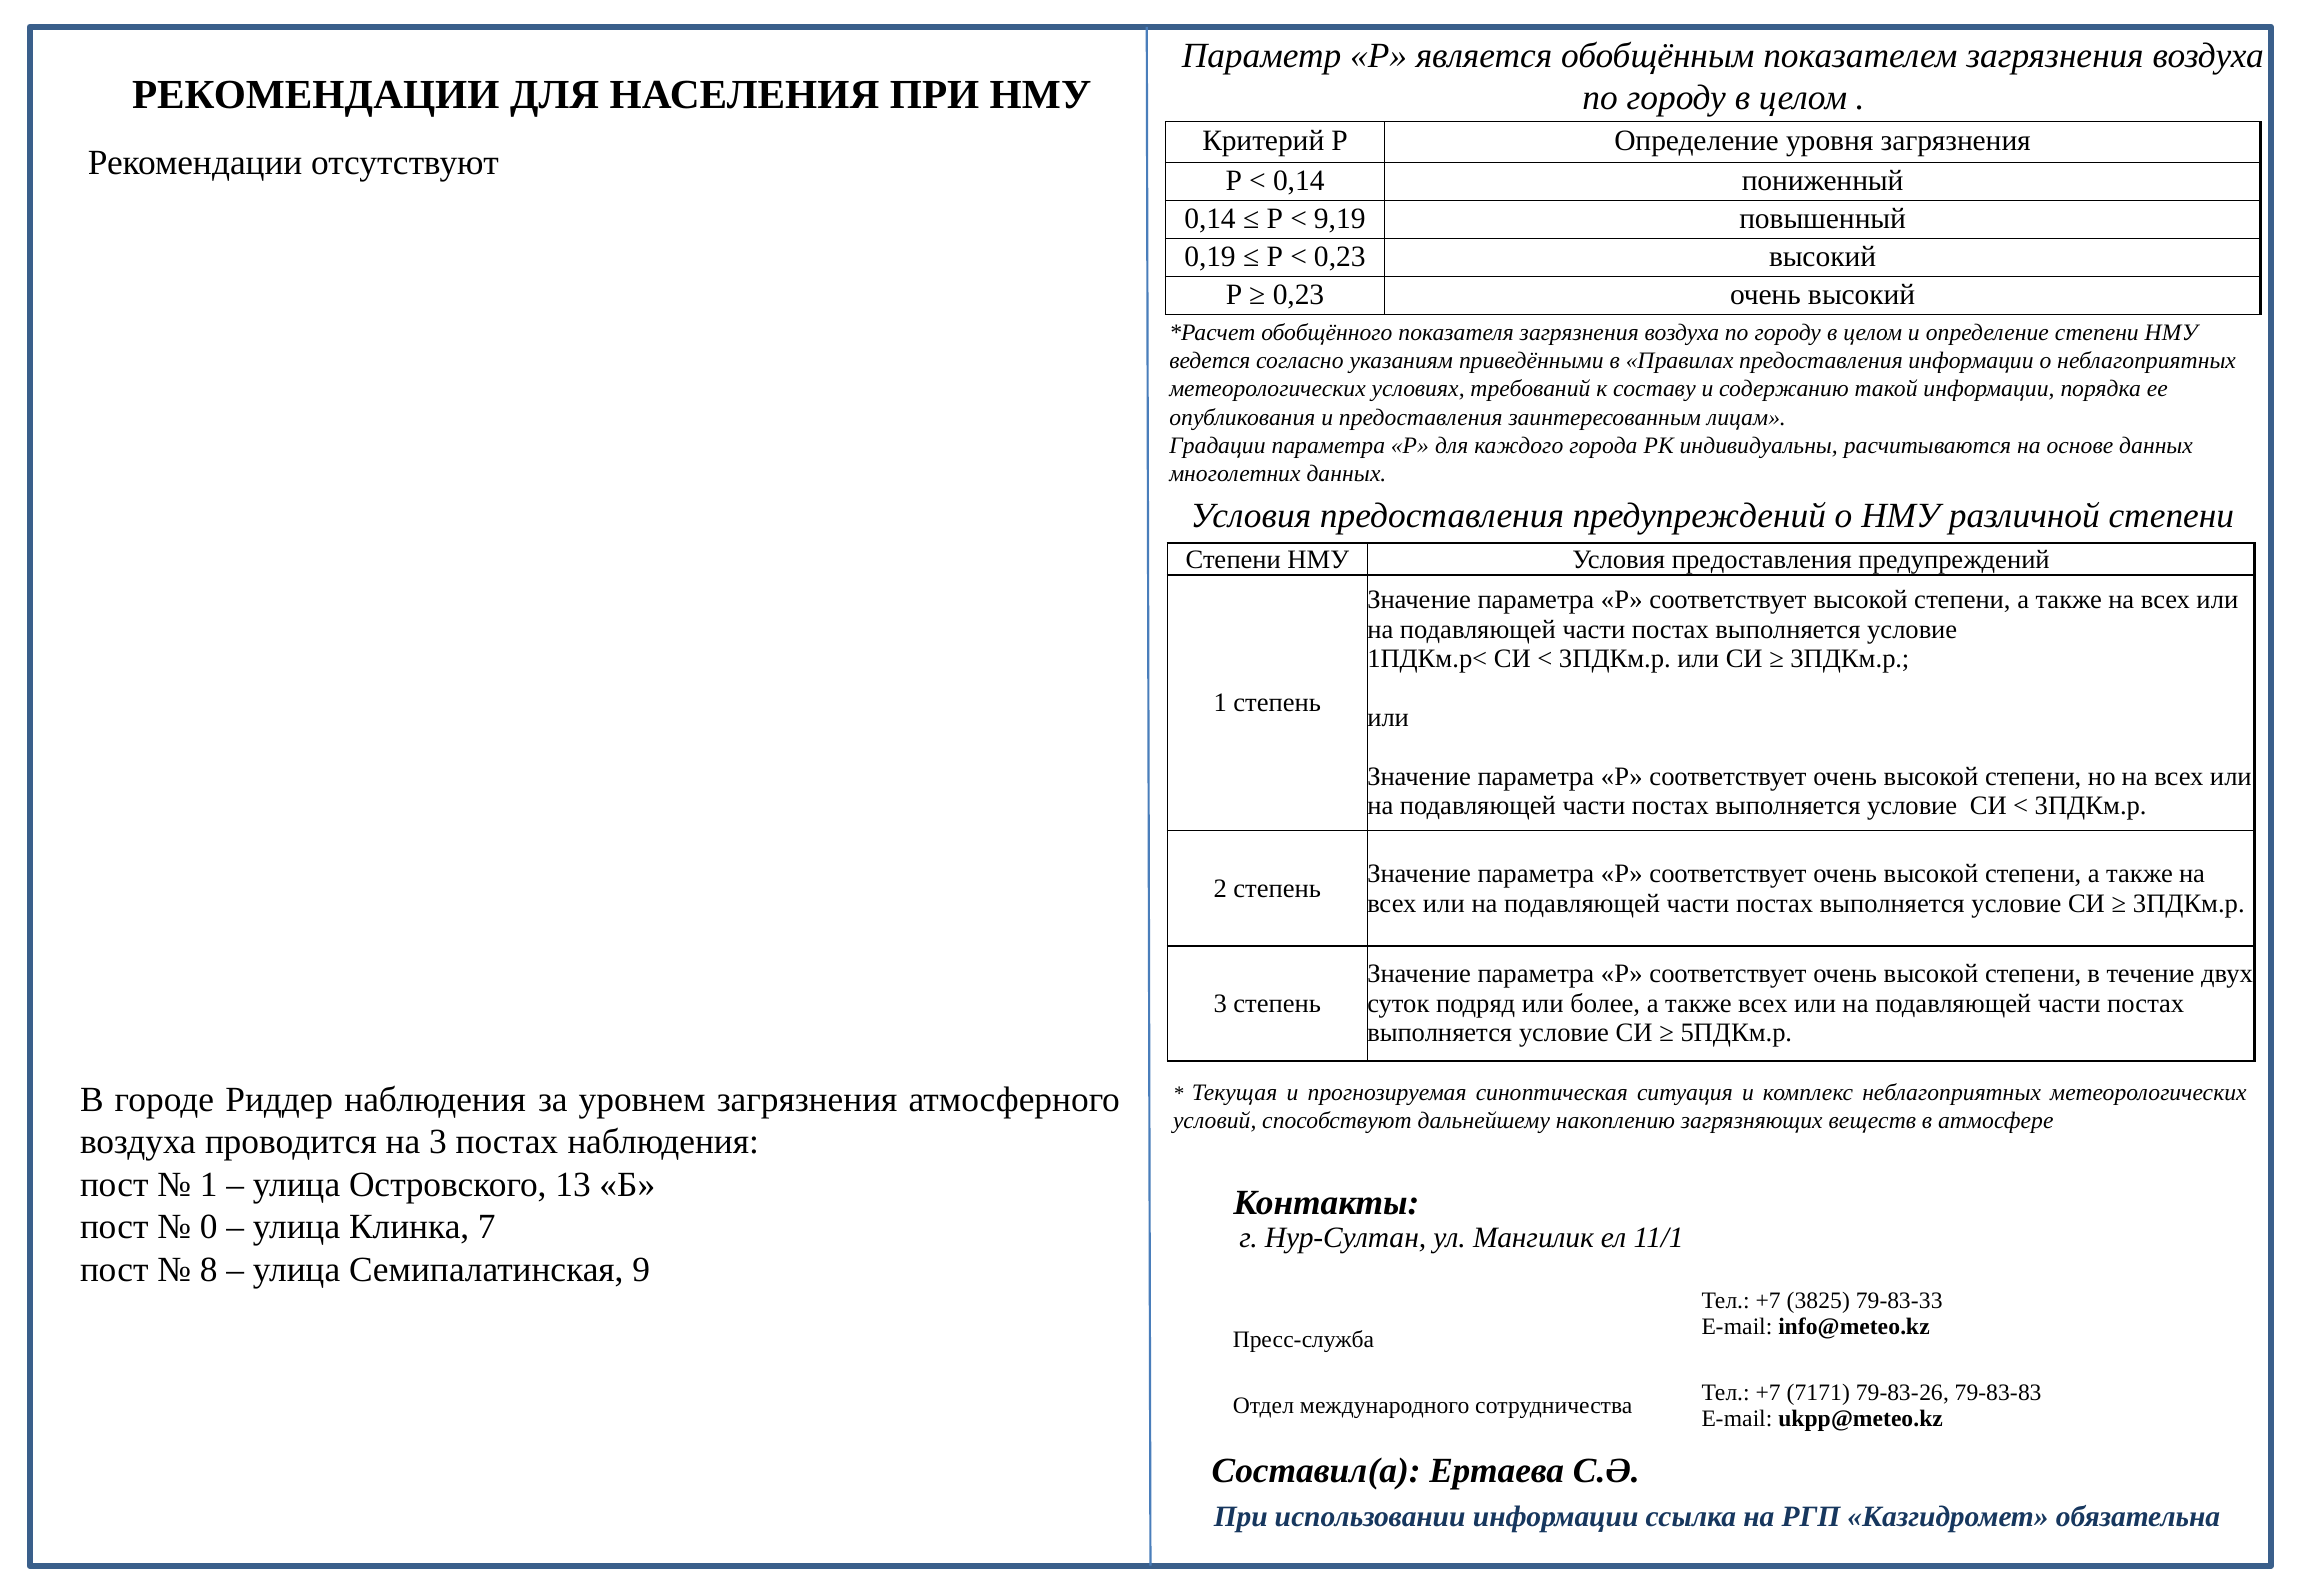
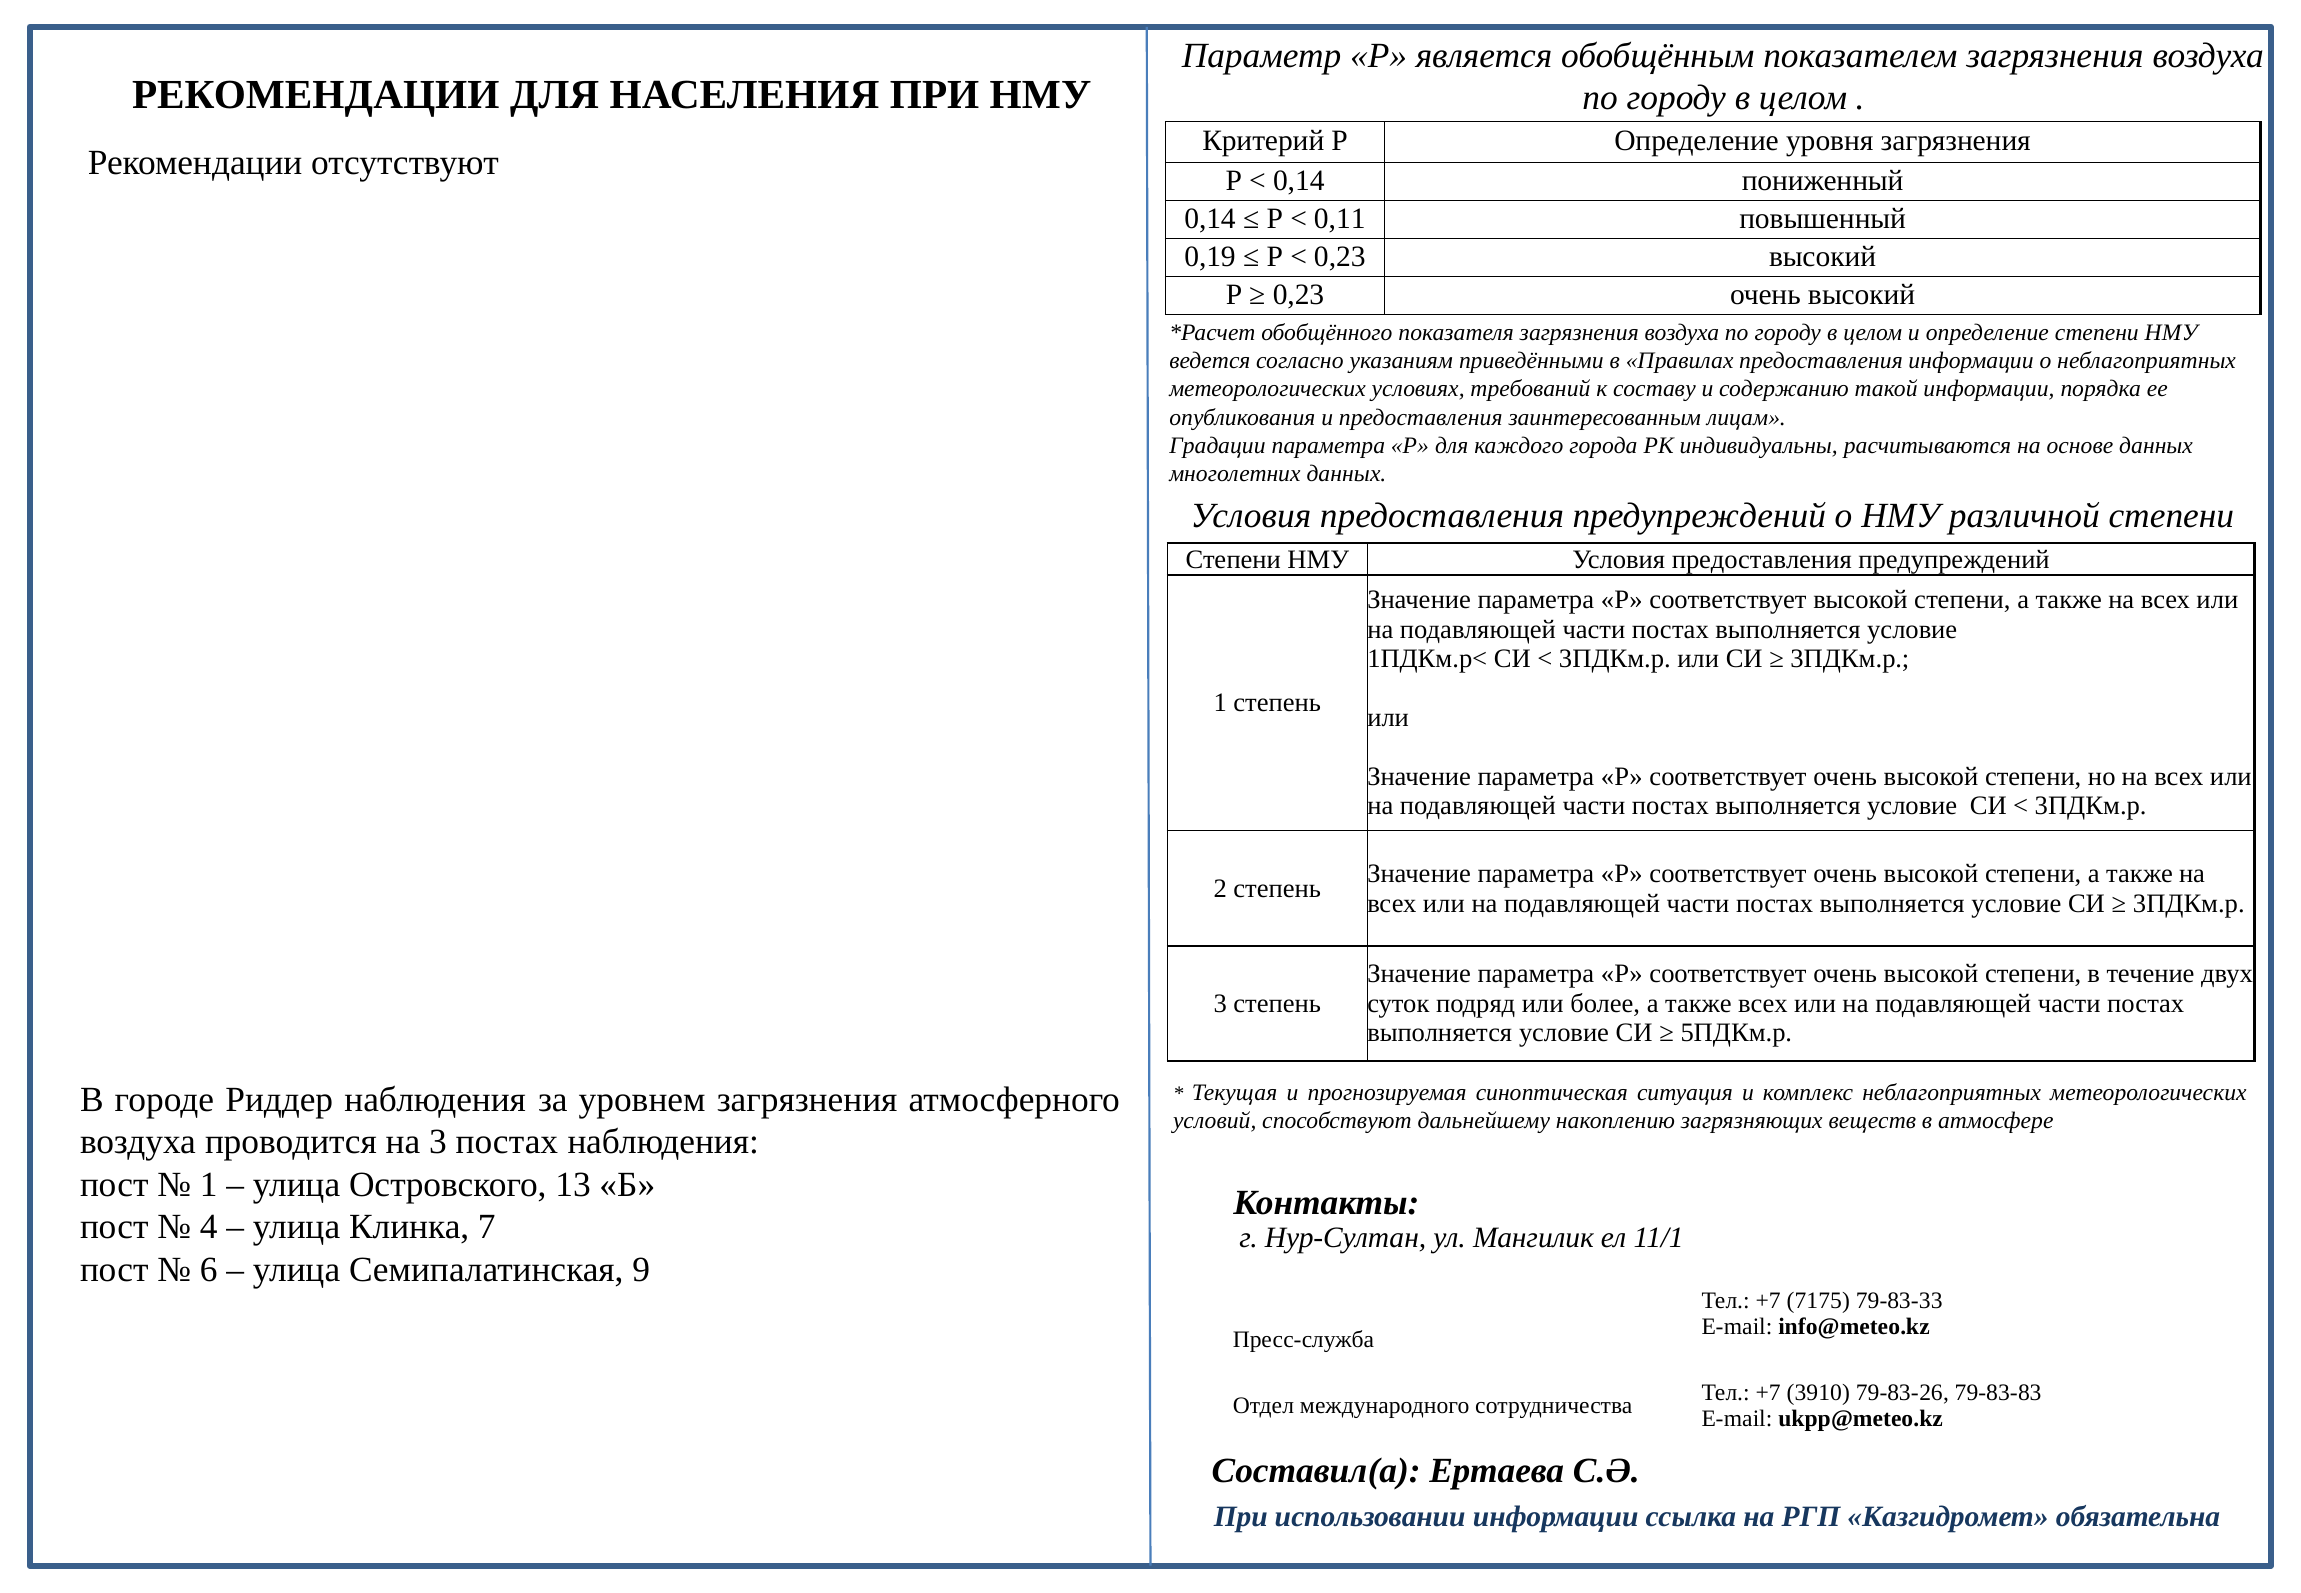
9,19: 9,19 -> 0,11 (1340, 219)
0: 0 -> 4 (209, 1227)
8: 8 -> 6 (209, 1270)
3825: 3825 -> 7175 (1818, 1300)
7171: 7171 -> 3910 (1818, 1392)
